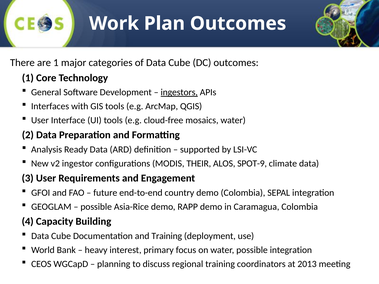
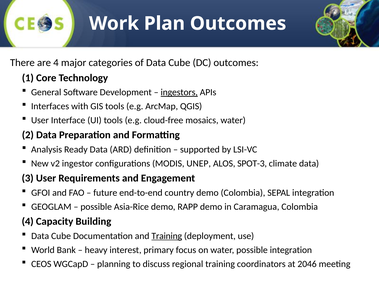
are 1: 1 -> 4 (56, 63)
THEIR: THEIR -> UNEP (199, 164)
SPOT-9: SPOT-9 -> SPOT-3 (252, 164)
Training underline: none -> present (167, 236)
2013: 2013 -> 2046 (307, 264)
